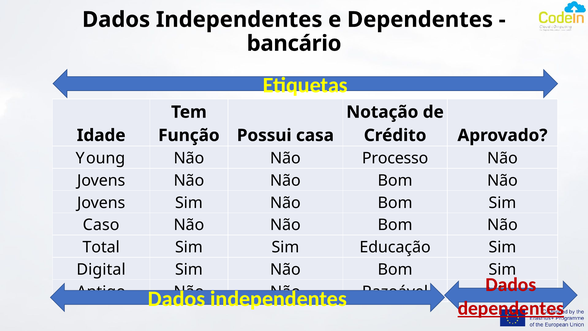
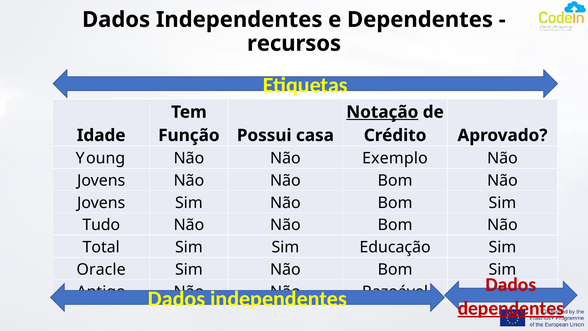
bancário: bancário -> recursos (294, 43)
Notação underline: none -> present (382, 112)
Processo: Processo -> Exemplo (395, 158)
Caso: Caso -> Tudo (101, 225)
Digital: Digital -> Oracle (101, 269)
